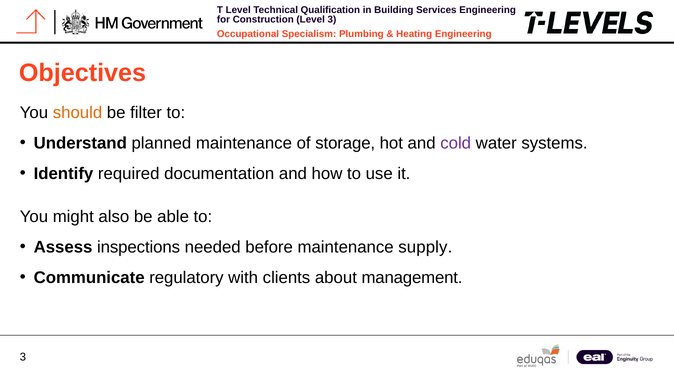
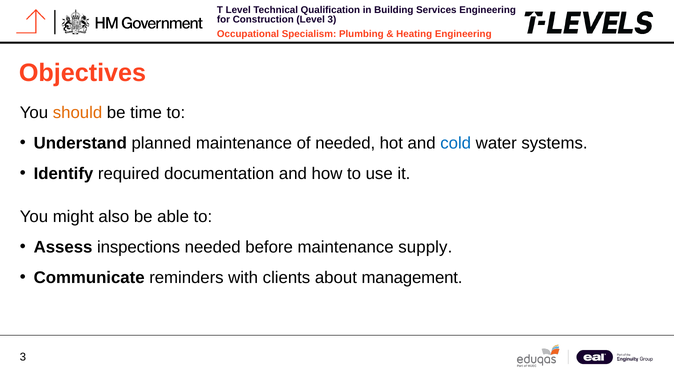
filter: filter -> time (146, 112)
of storage: storage -> needed (345, 143)
cold colour: purple -> blue (456, 143)
regulatory: regulatory -> reminders (186, 278)
